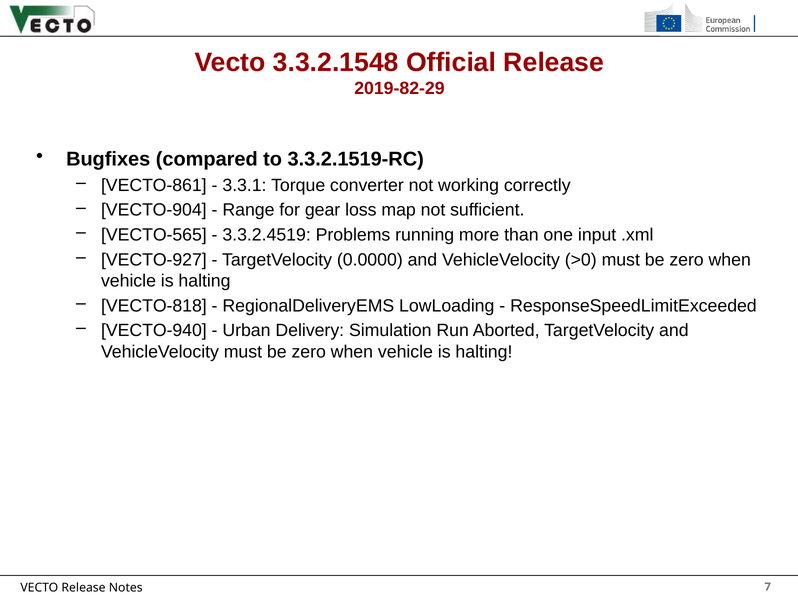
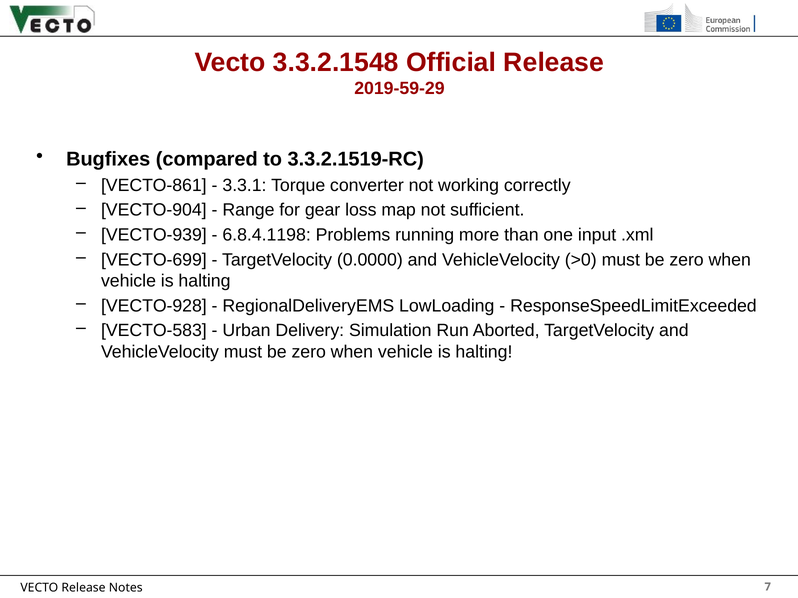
2019-82-29: 2019-82-29 -> 2019-59-29 (399, 88)
VECTO-565: VECTO-565 -> VECTO-939 (154, 235)
3.3.2.4519: 3.3.2.4519 -> 6.8.4.1198 (267, 235)
VECTO-927: VECTO-927 -> VECTO-699 (154, 260)
VECTO-818: VECTO-818 -> VECTO-928 (154, 306)
VECTO-940: VECTO-940 -> VECTO-583 (154, 331)
